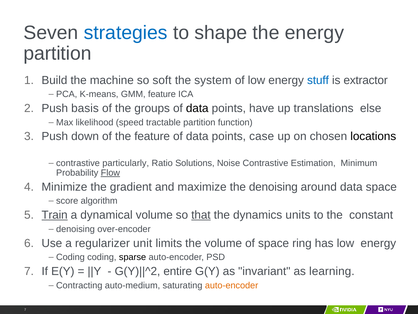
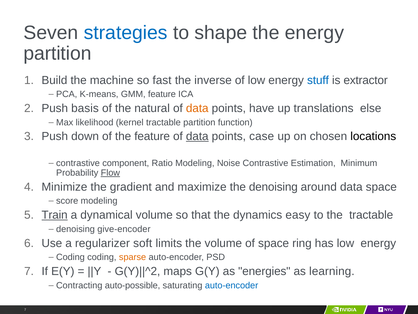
soft: soft -> fast (162, 80)
system: system -> inverse (213, 80)
groups: groups -> natural (152, 108)
data colour: black -> orange (197, 108)
speed: speed -> kernel (130, 122)
data underline: none -> present (197, 136)
particularly: particularly -> component (126, 163)
Ratio Solutions: Solutions -> Modeling (195, 163)
score algorithm: algorithm -> modeling (99, 201)
that underline: present -> none (201, 215)
units: units -> easy (298, 215)
the constant: constant -> tractable (371, 215)
over-encoder: over-encoder -> give-encoder (124, 229)
unit: unit -> soft (143, 243)
sparse colour: black -> orange (133, 257)
entire: entire -> maps (178, 271)
invariant: invariant -> energies (264, 271)
auto-medium: auto-medium -> auto-possible (133, 285)
auto-encoder colour: orange -> blue (232, 285)
